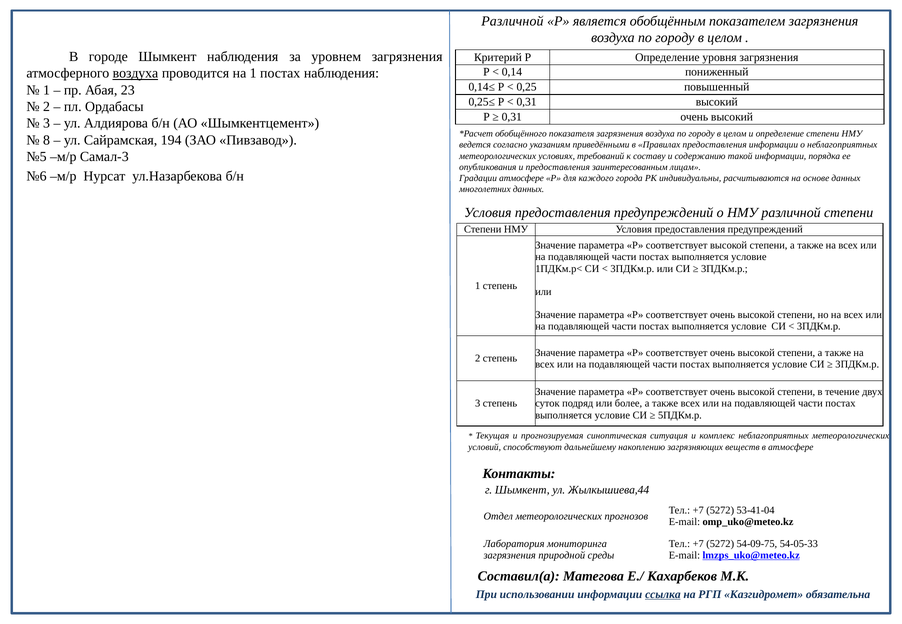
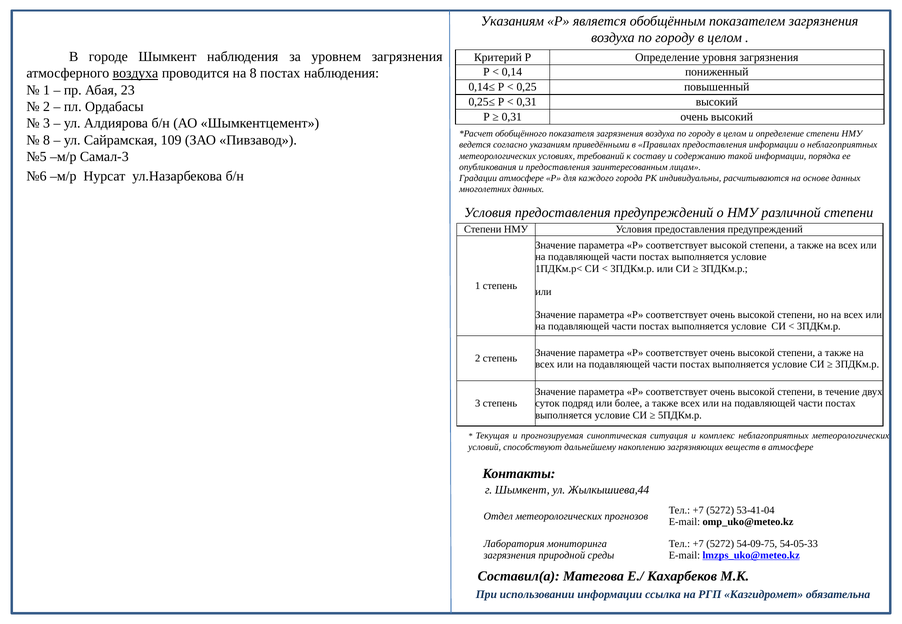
Различной: Различной -> Указаниям (513, 21)
на 1: 1 -> 8 (253, 73)
194: 194 -> 109 (171, 140)
ссылка underline: present -> none (663, 595)
